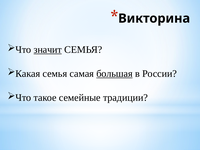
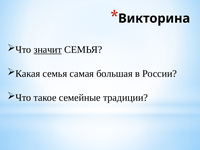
большая underline: present -> none (114, 74)
